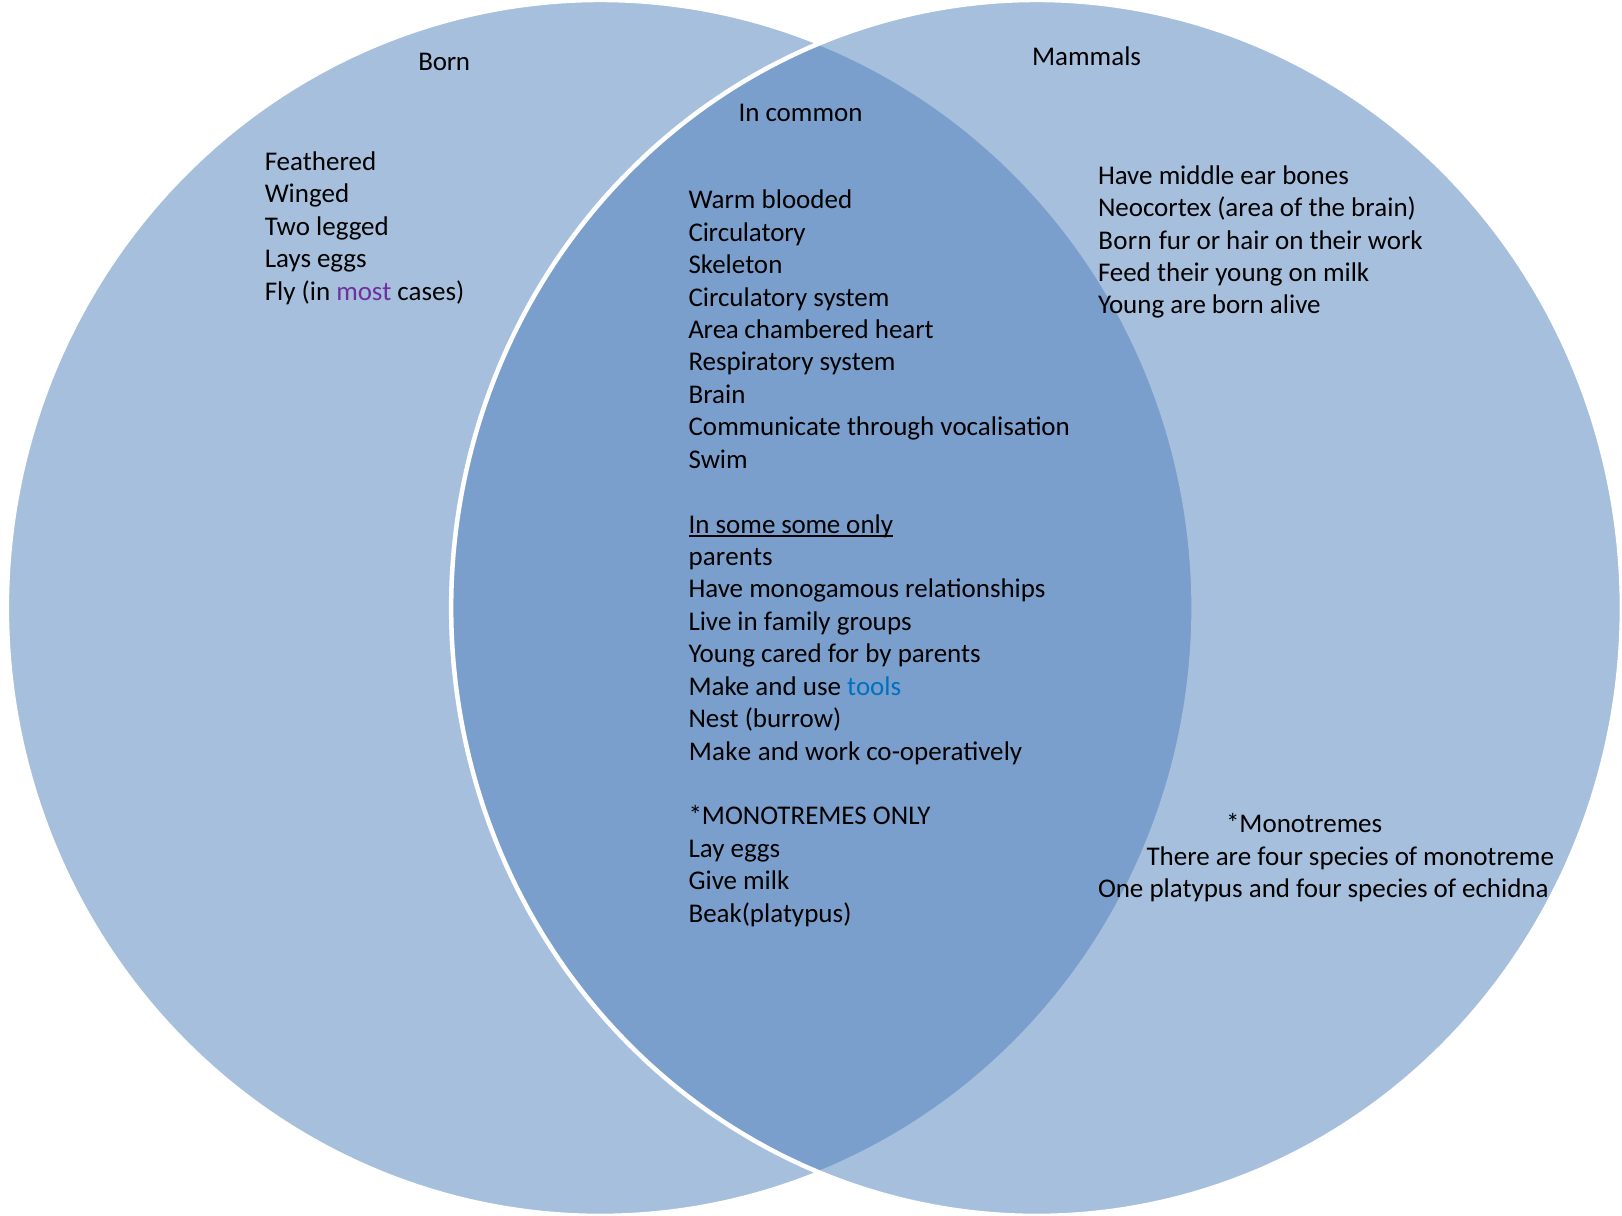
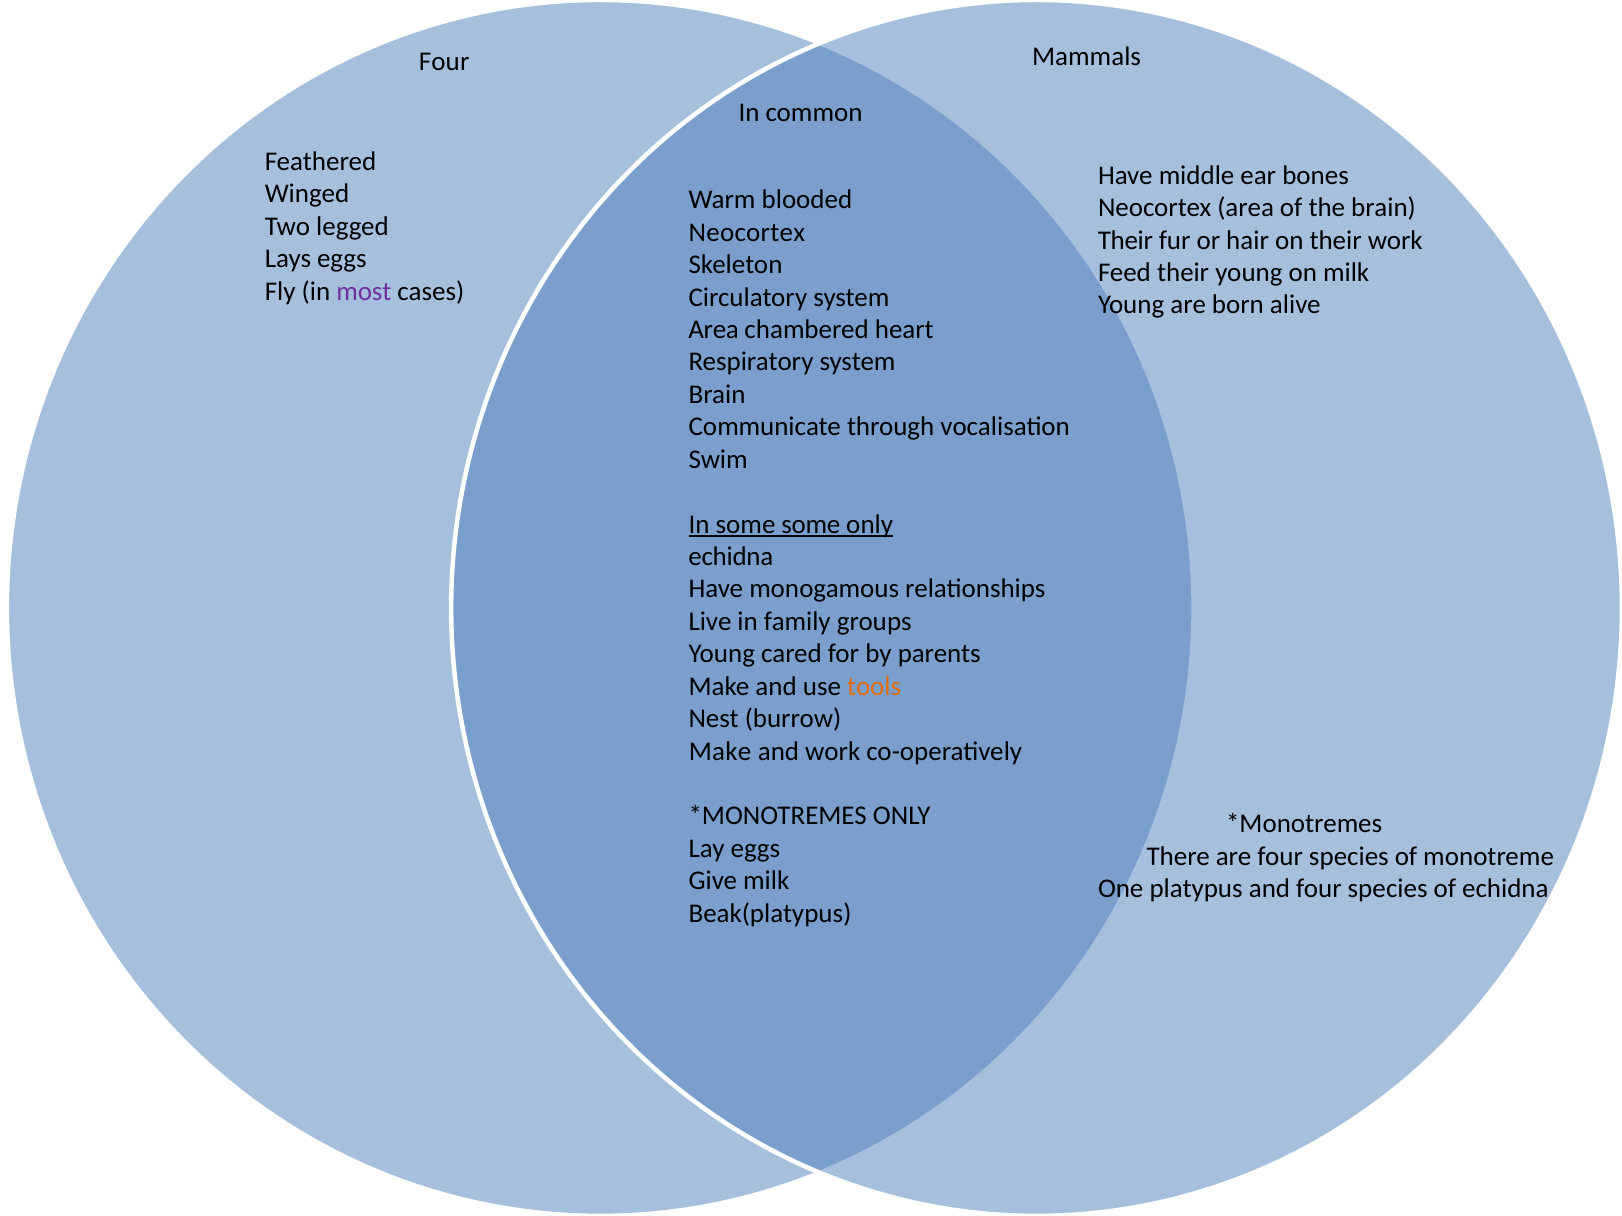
Born: Born -> Four (444, 61)
Circulatory: Circulatory -> Neocortex (747, 232)
Born: Born -> Their (1125, 240)
parents: parents -> echidna (731, 557)
tools colour: blue -> orange (874, 687)
